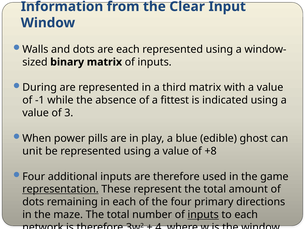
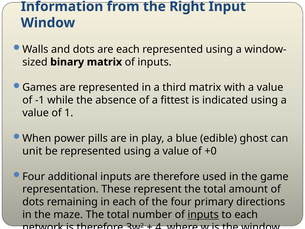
Clear: Clear -> Right (187, 7)
During: During -> Games (40, 87)
3: 3 -> 1 (69, 113)
+8: +8 -> +0 (211, 151)
representation underline: present -> none (60, 189)
